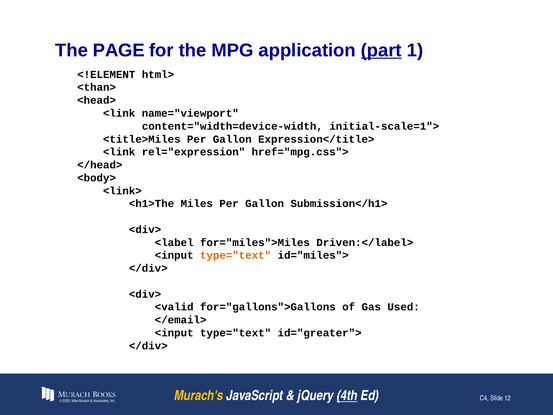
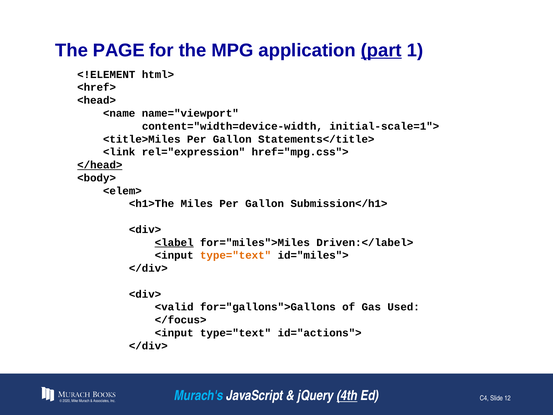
<than>: <than> -> <href> (97, 87)
<link: <link -> <name (119, 113)
Expression</title>: Expression</title> -> Statements</title> (316, 139)
</head> underline: none -> present (100, 165)
<link>: <link> -> <elem> (122, 191)
<label underline: none -> present (174, 242)
</email>: </email> -> </focus> (181, 320)
id="greater">: id="greater"> -> id="actions"> (320, 333)
Murach's colour: yellow -> light blue (199, 395)
